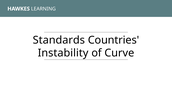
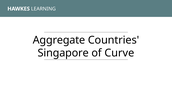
Standards: Standards -> Aggregate (59, 40)
Instability: Instability -> Singapore (63, 53)
